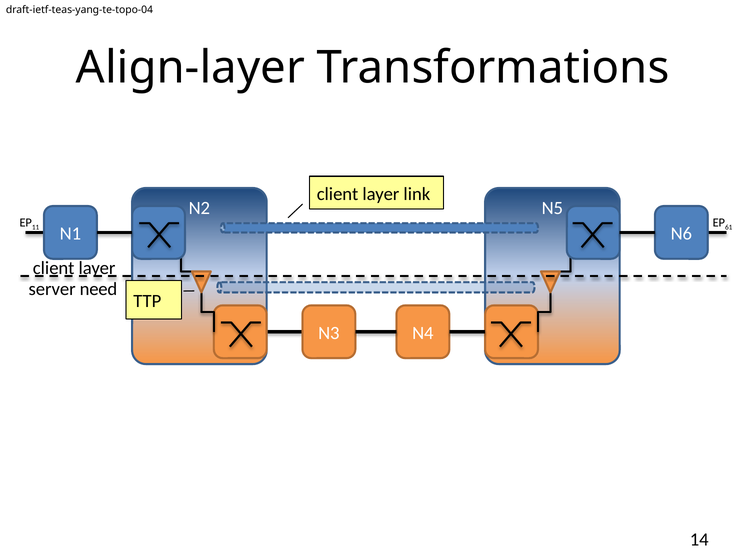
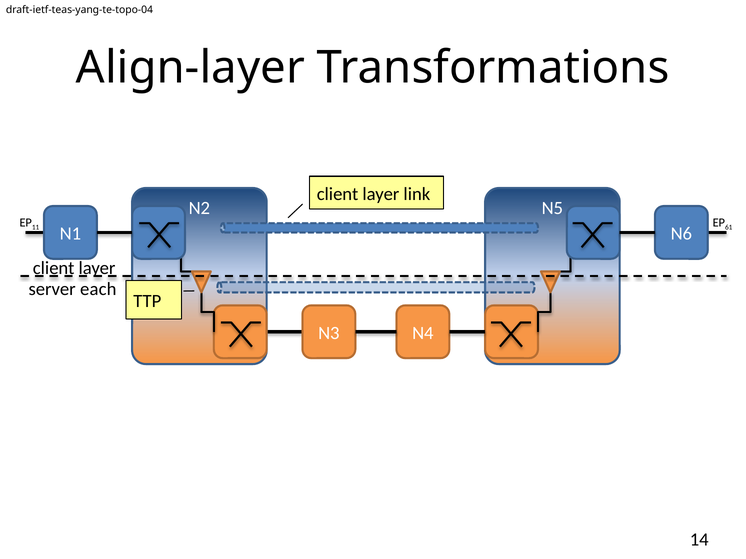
need: need -> each (98, 289)
